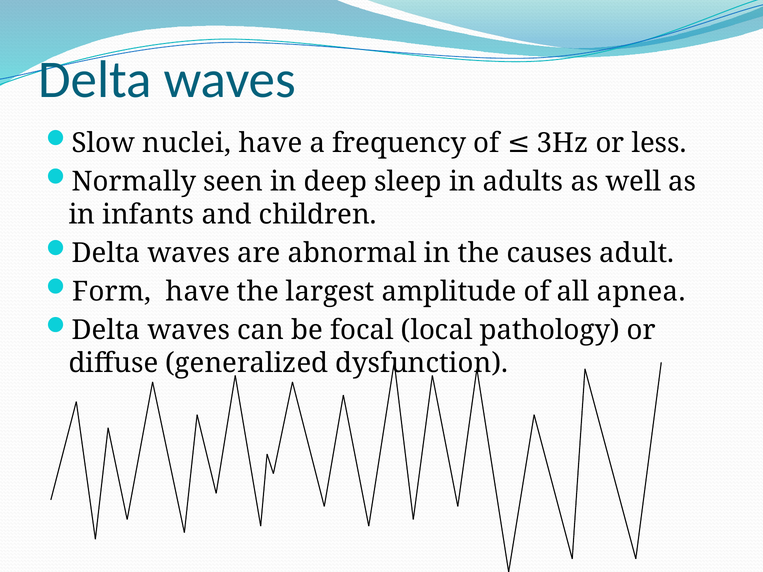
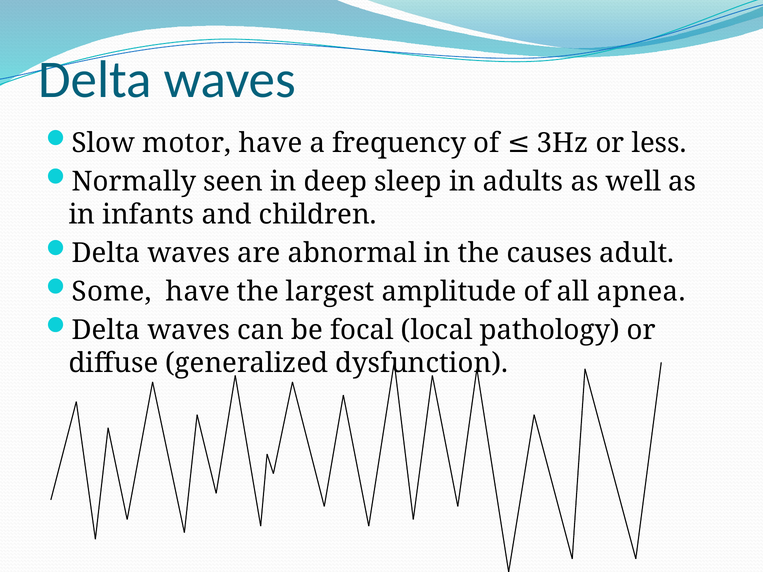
nuclei: nuclei -> motor (187, 143)
Form: Form -> Some (112, 292)
